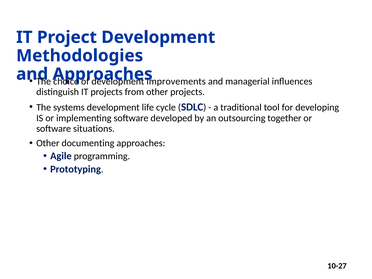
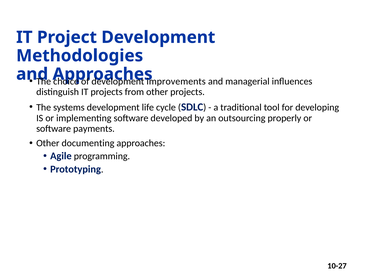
together: together -> properly (284, 118)
situations: situations -> payments (94, 129)
